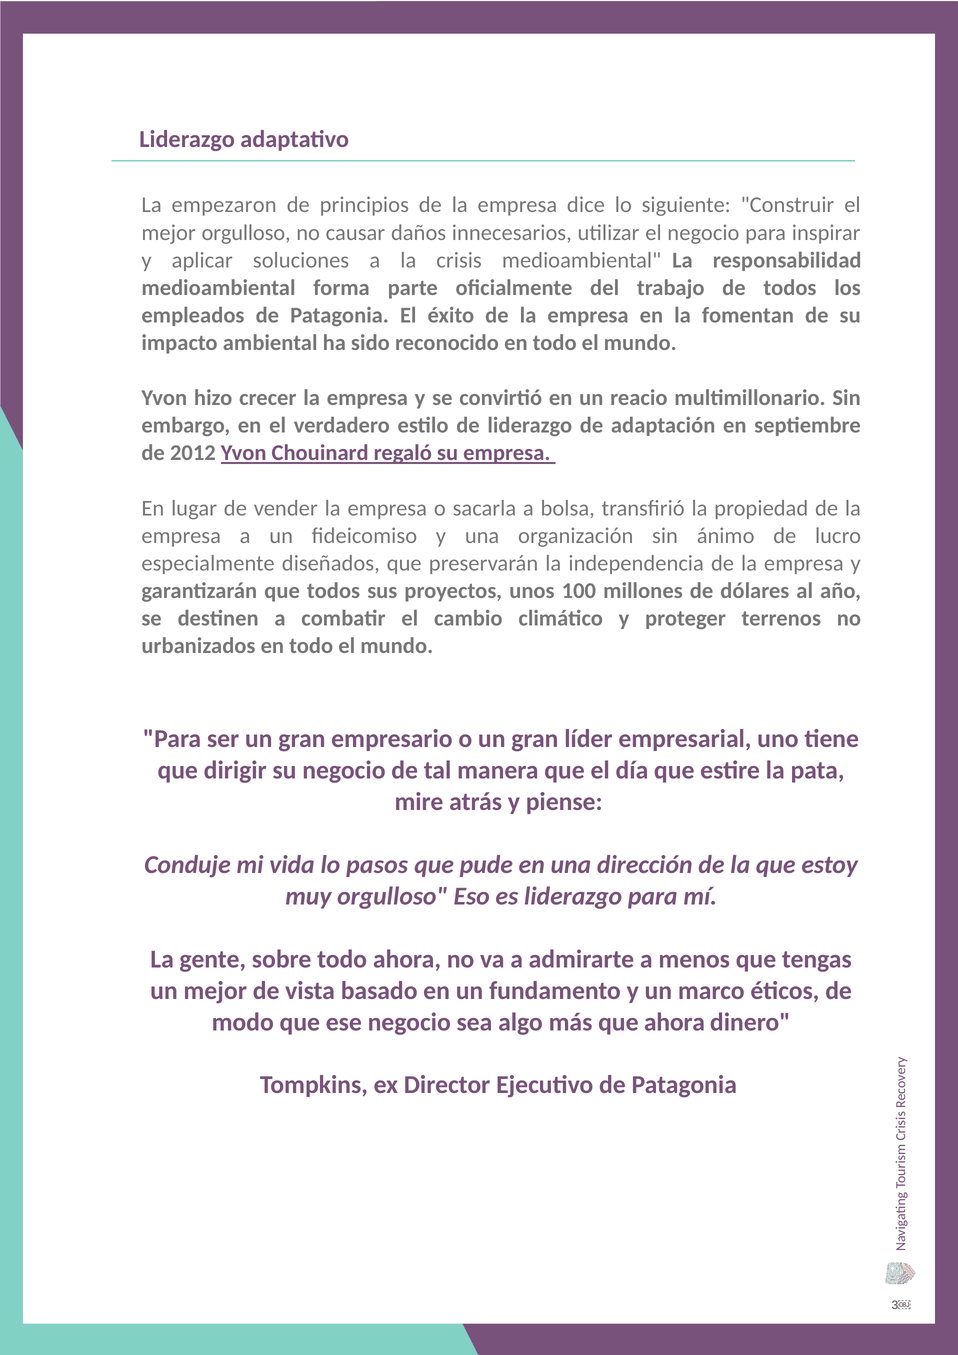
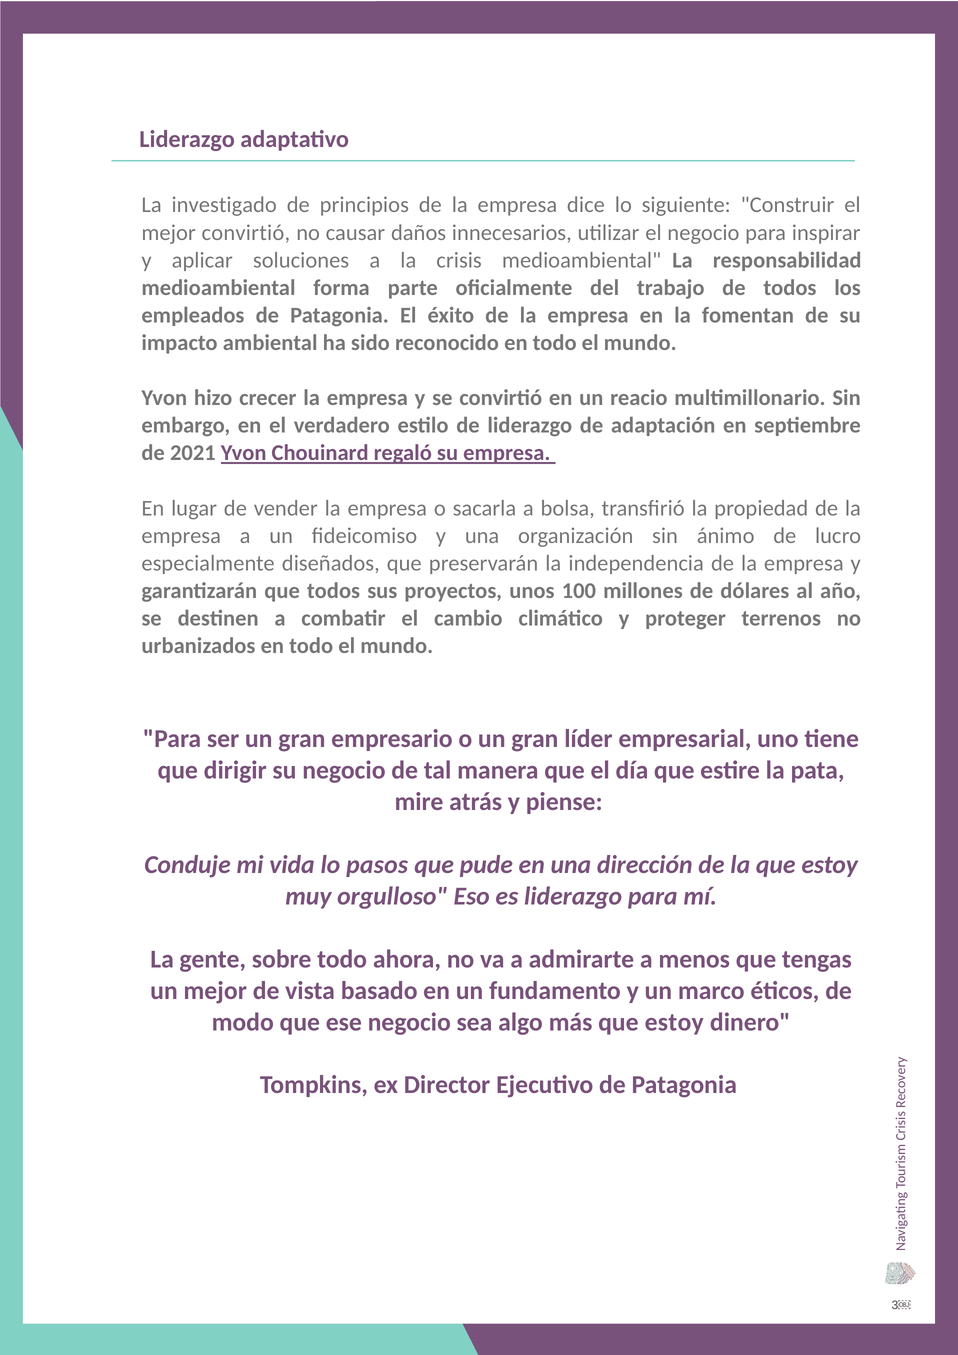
empezaron: empezaron -> investigado (224, 205)
mejor orgulloso: orgulloso -> convirtió (246, 233)
2012: 2012 -> 2021 (193, 453)
más que ahora: ahora -> estoy (674, 1022)
